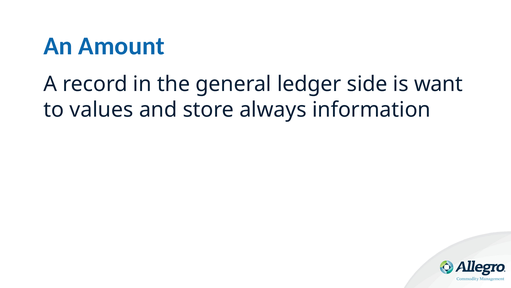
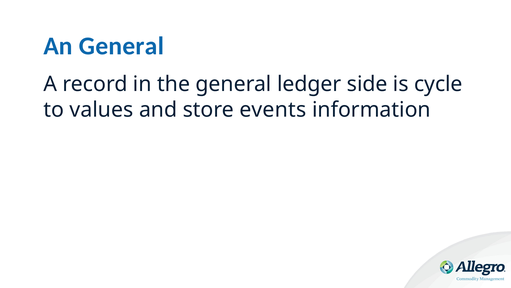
An Amount: Amount -> General (121, 46)
want: want -> cycle (438, 84)
always: always -> events (273, 109)
